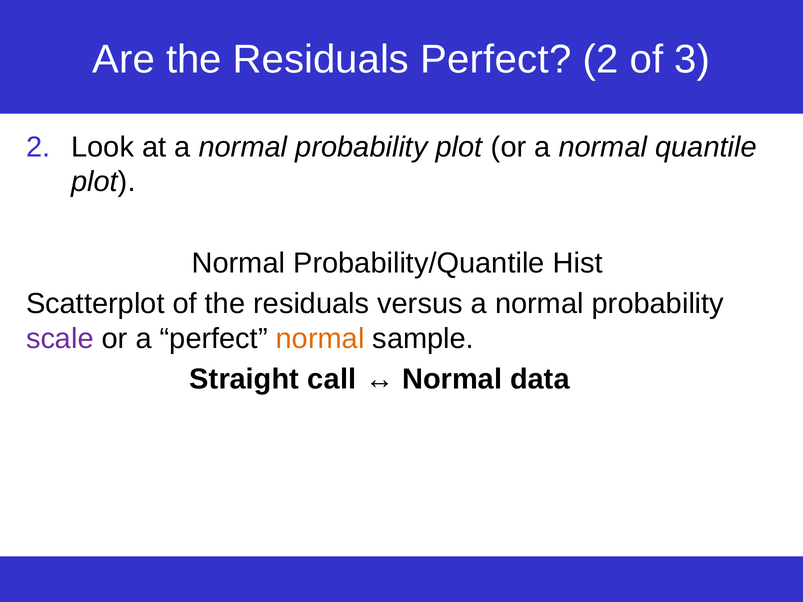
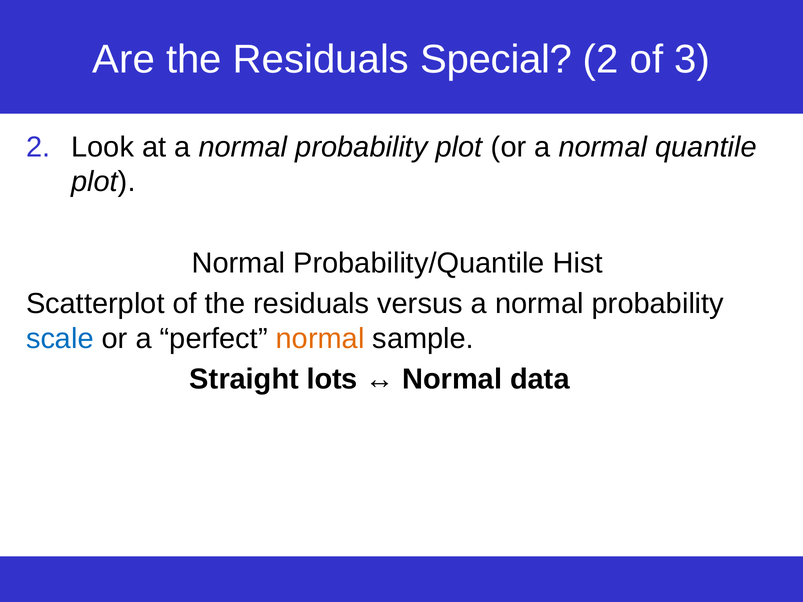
Residuals Perfect: Perfect -> Special (496, 60)
scale colour: purple -> blue (60, 339)
call: call -> lots (332, 379)
